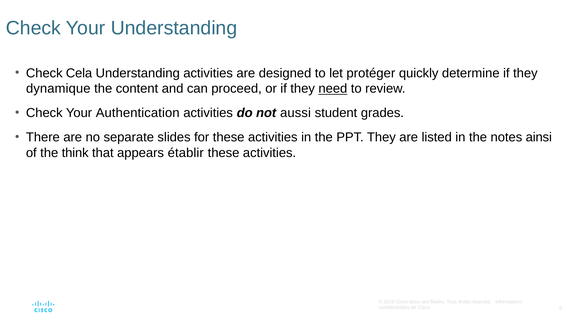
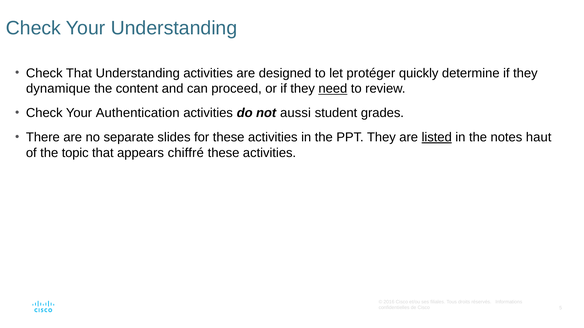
Check Cela: Cela -> That (79, 73)
listed underline: none -> present (437, 137)
ainsi: ainsi -> haut (539, 137)
think: think -> topic (75, 153)
établir: établir -> chiffré (186, 153)
